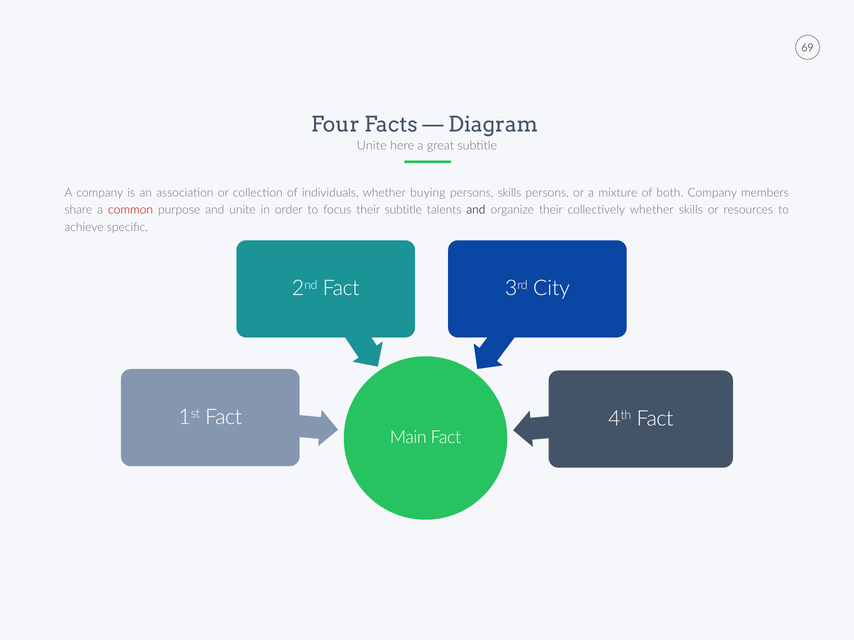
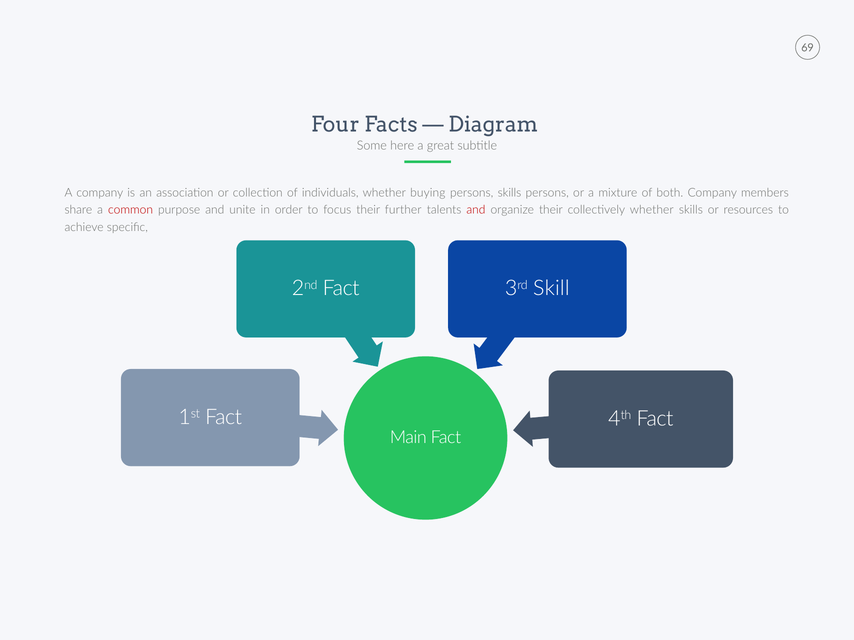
Unite: Unite -> Some (372, 146)
their subtitle: subtitle -> further (403, 210)
and colour: black -> red (476, 210)
City: City -> Skill (551, 289)
